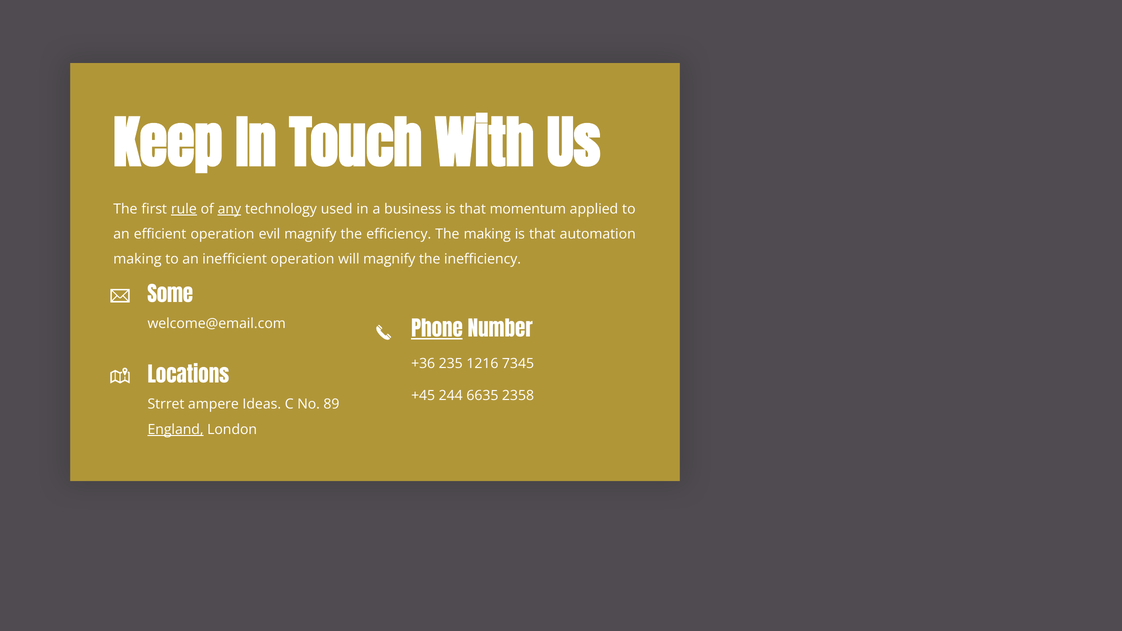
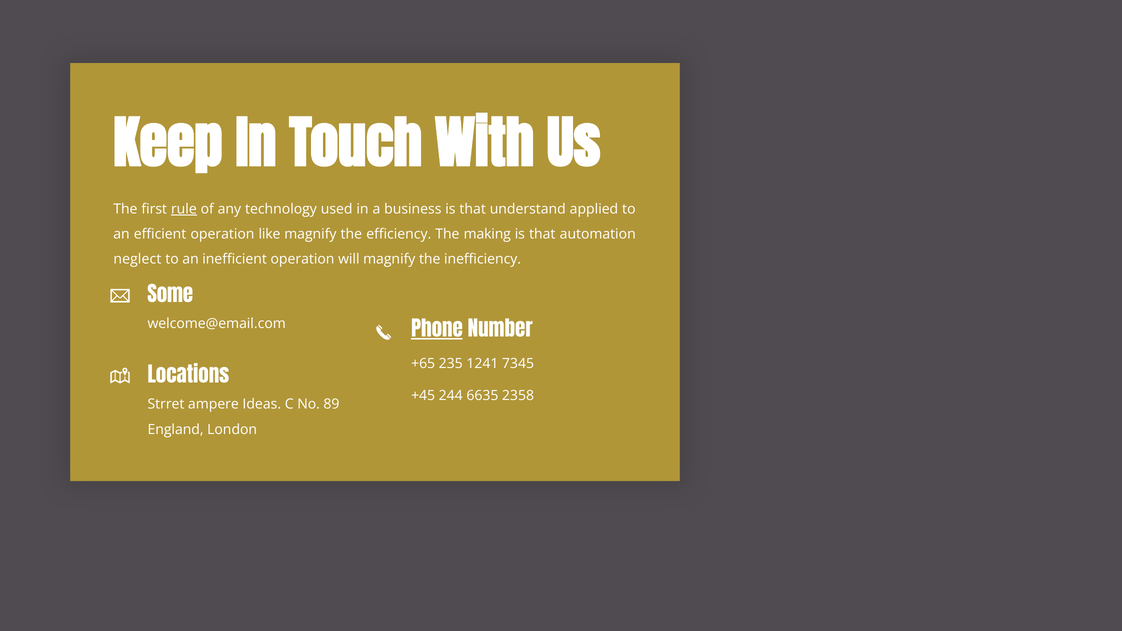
any underline: present -> none (229, 209)
momentum: momentum -> understand (528, 209)
evil: evil -> like (269, 234)
making: making -> neglect (137, 259)
+36: +36 -> +65 (423, 363)
1216: 1216 -> 1241 (482, 363)
England underline: present -> none (176, 430)
